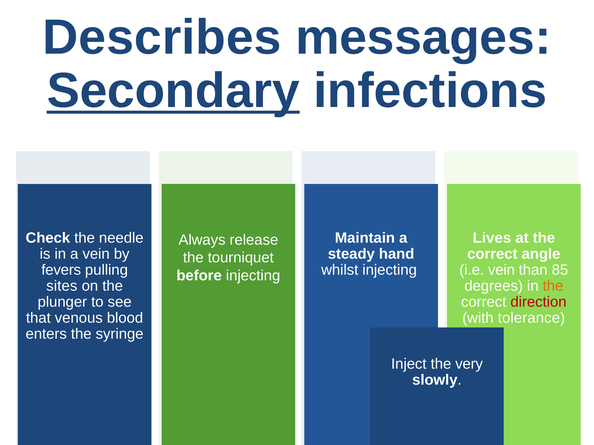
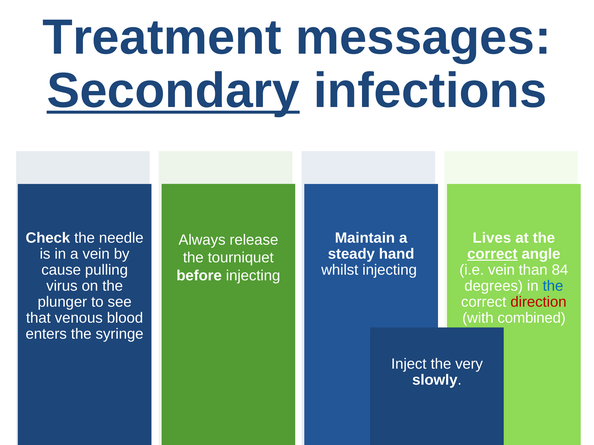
Describes: Describes -> Treatment (162, 38)
correct underline: none -> present (492, 254)
fevers: fevers -> cause (61, 270)
85: 85 -> 84 (560, 270)
sites: sites -> virus (62, 286)
the colour: orange -> blue (553, 286)
tolerance: tolerance -> combined (532, 318)
